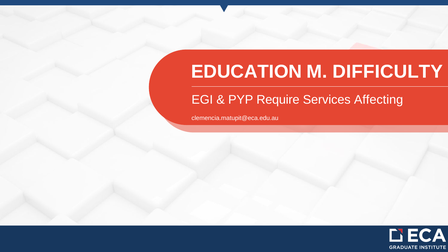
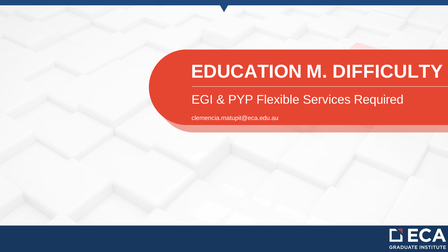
Require: Require -> Flexible (278, 100)
Affecting: Affecting -> Required (379, 100)
